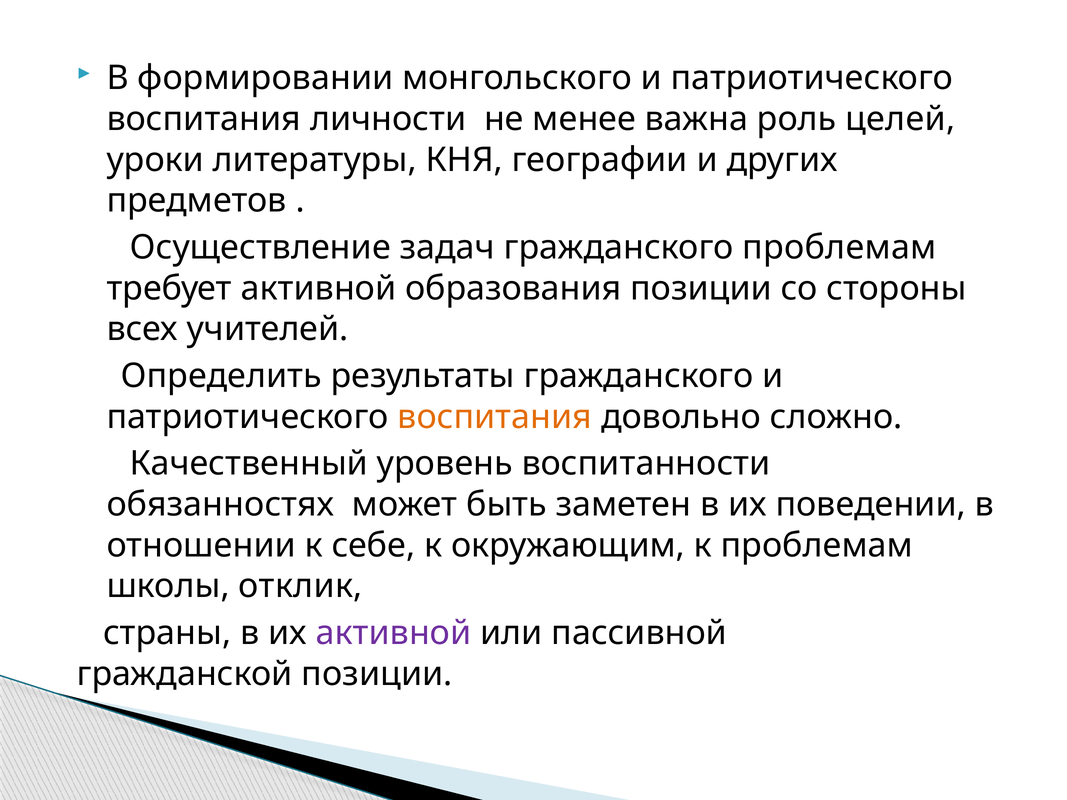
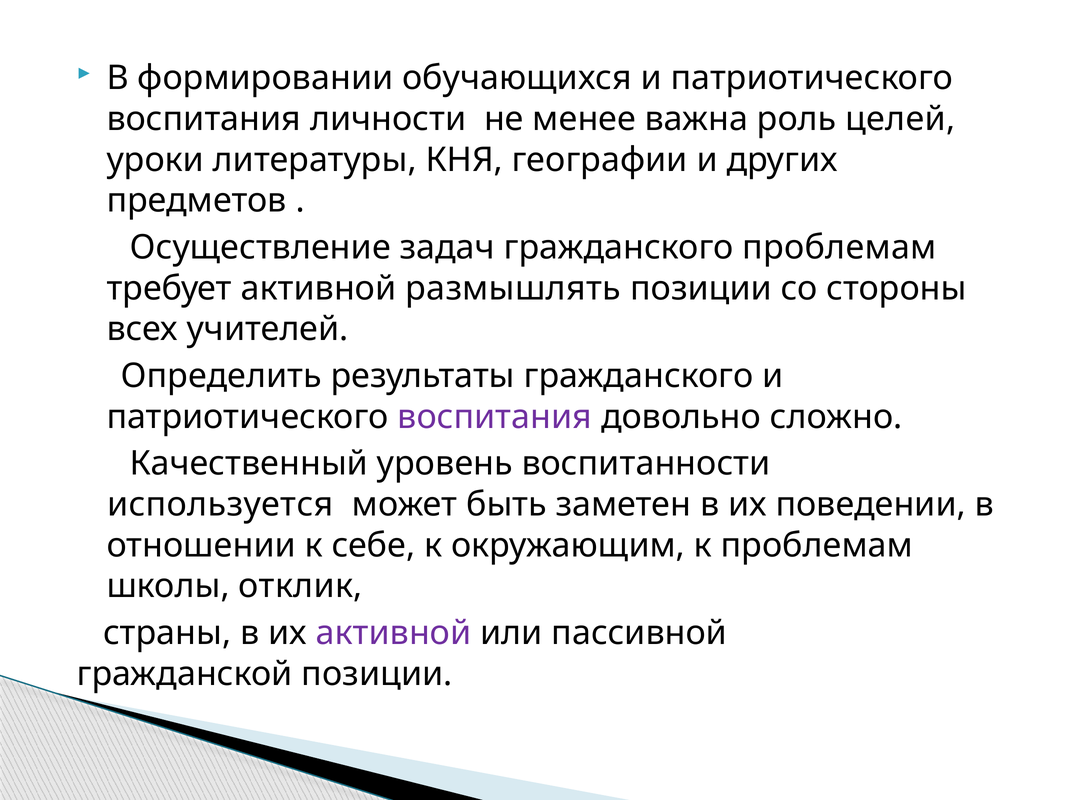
монгольского: монгольского -> обучающихся (517, 78)
образования: образования -> размышлять (513, 288)
воспитания colour: orange -> purple (495, 417)
обязанностях: обязанностях -> используется (220, 505)
